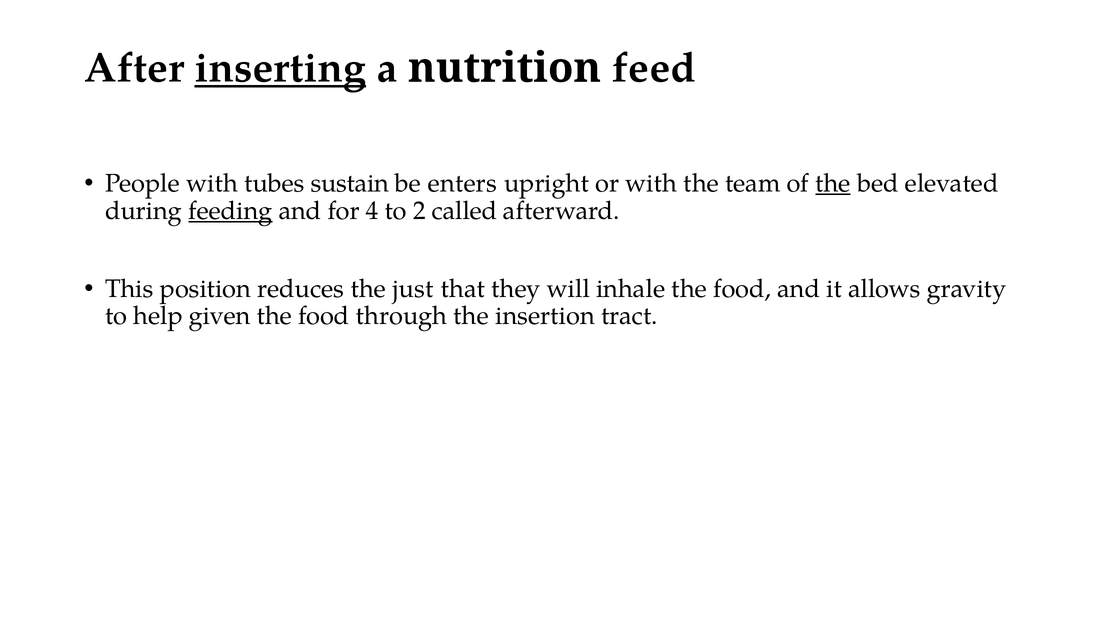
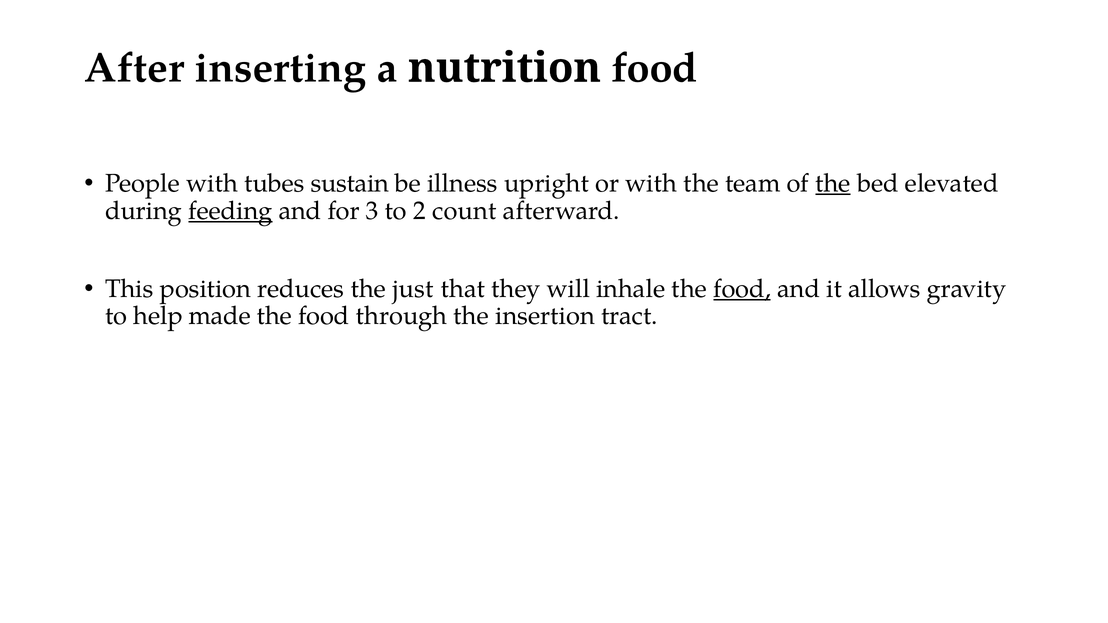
inserting underline: present -> none (280, 68)
nutrition feed: feed -> food (654, 68)
enters: enters -> illness (462, 184)
4: 4 -> 3 (372, 211)
called: called -> count (464, 211)
food underline: none -> present (742, 289)
given: given -> made (220, 316)
